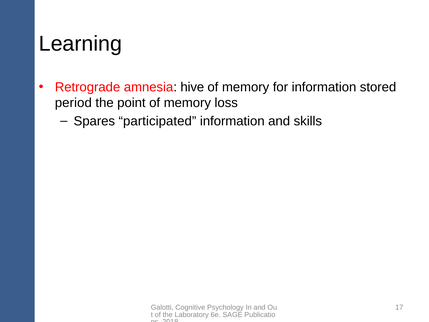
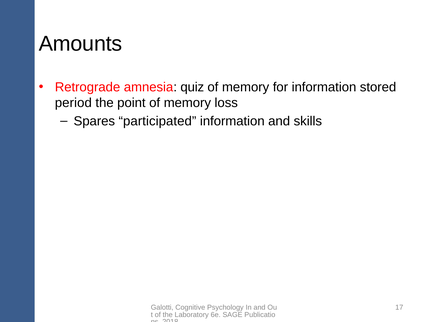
Learning: Learning -> Amounts (81, 44)
hive: hive -> quiz (192, 87)
